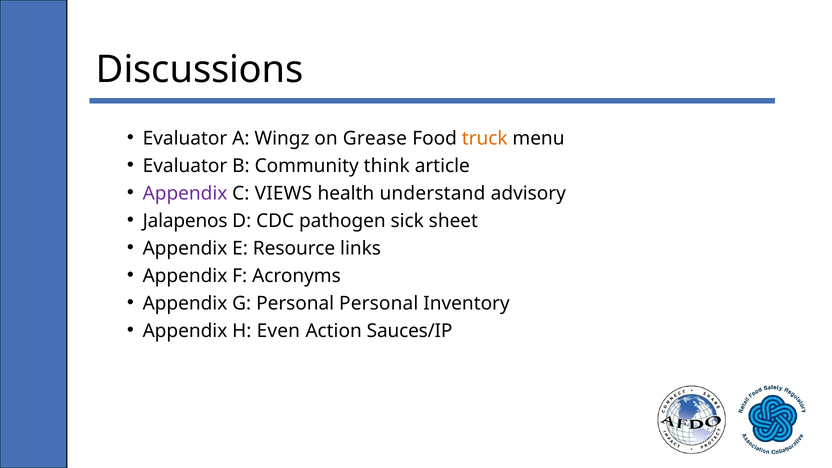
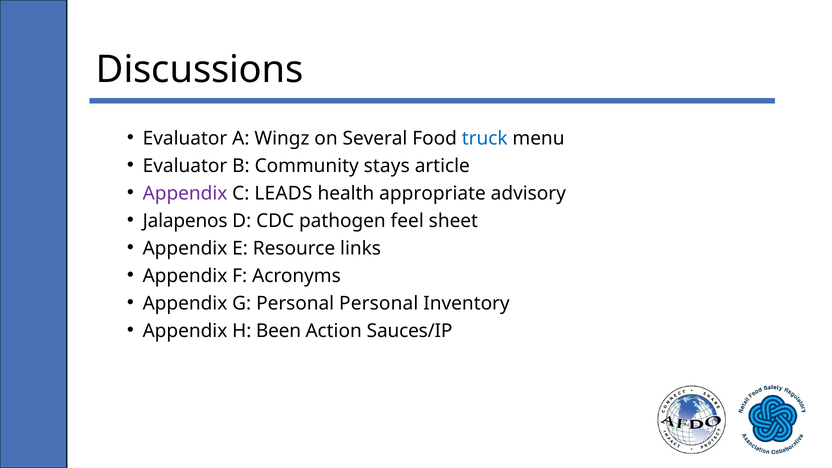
Grease: Grease -> Several (375, 138)
truck colour: orange -> blue (485, 138)
think: think -> stays (387, 166)
VIEWS: VIEWS -> LEADS (283, 193)
understand: understand -> appropriate (433, 193)
sick: sick -> feel (407, 221)
Even: Even -> Been (279, 331)
